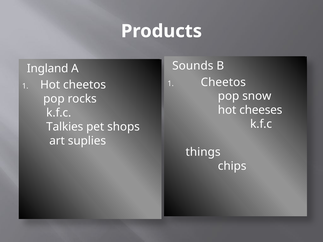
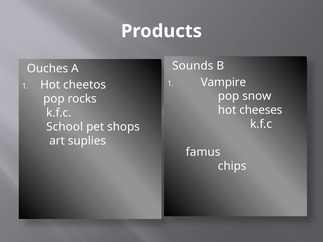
Ingland: Ingland -> Ouches (47, 69)
Cheetos: Cheetos -> Vampire (223, 82)
Talkies: Talkies -> School (65, 127)
things: things -> famus (203, 152)
